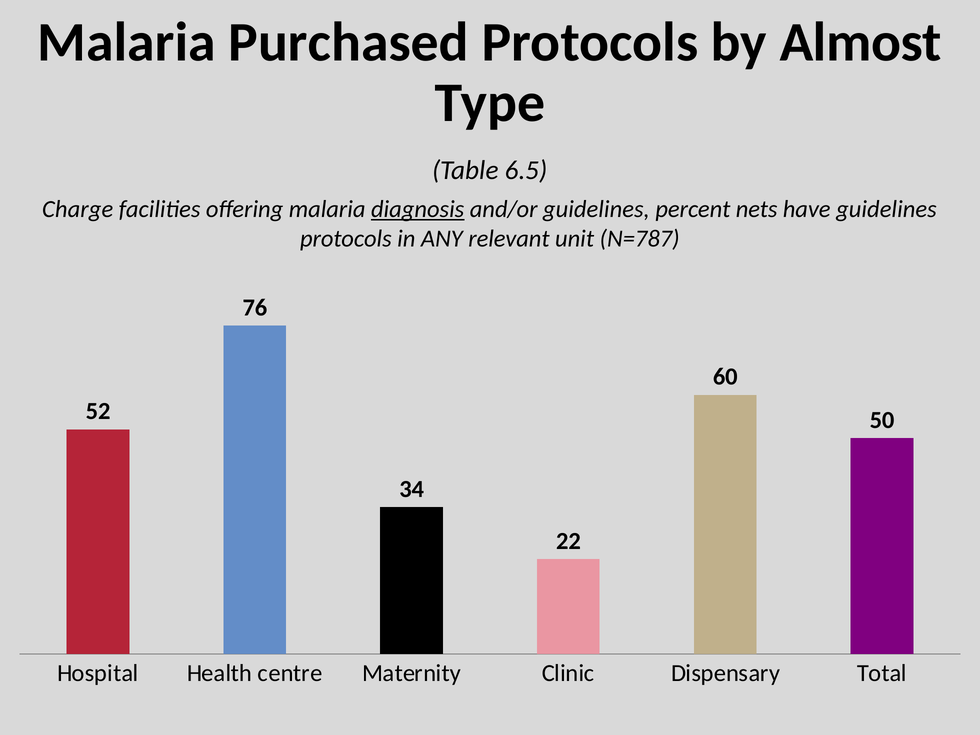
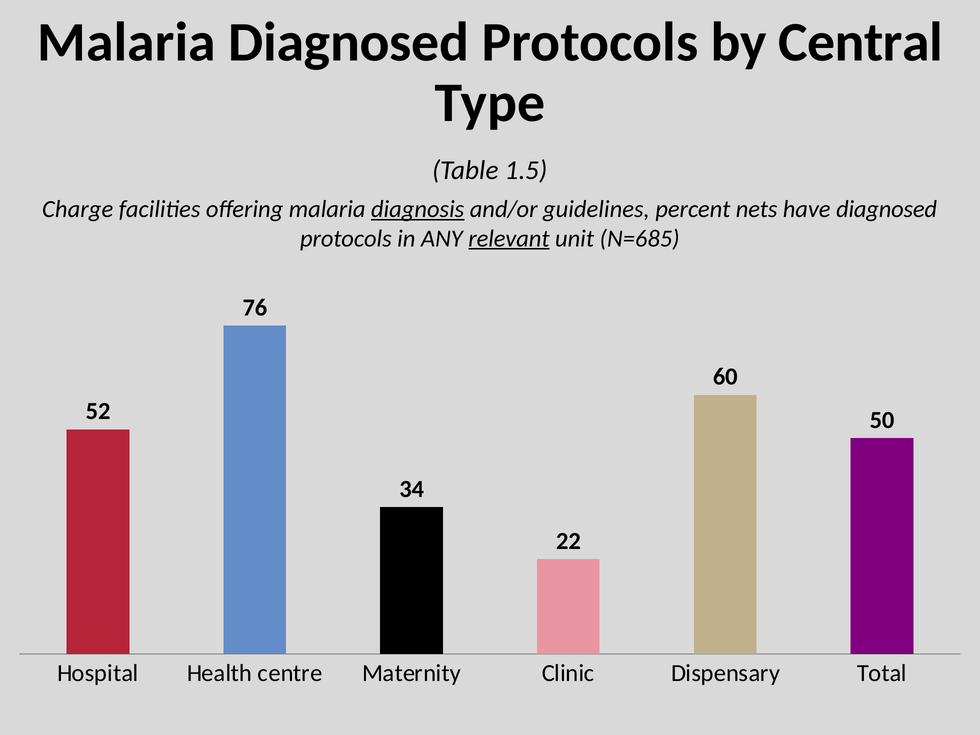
Malaria Purchased: Purchased -> Diagnosed (349, 42)
Almost: Almost -> Central (861, 42)
6.5: 6.5 -> 1.5 (526, 170)
have guidelines: guidelines -> diagnosed (887, 209)
relevant underline: none -> present (509, 238)
N=787: N=787 -> N=685 (640, 238)
